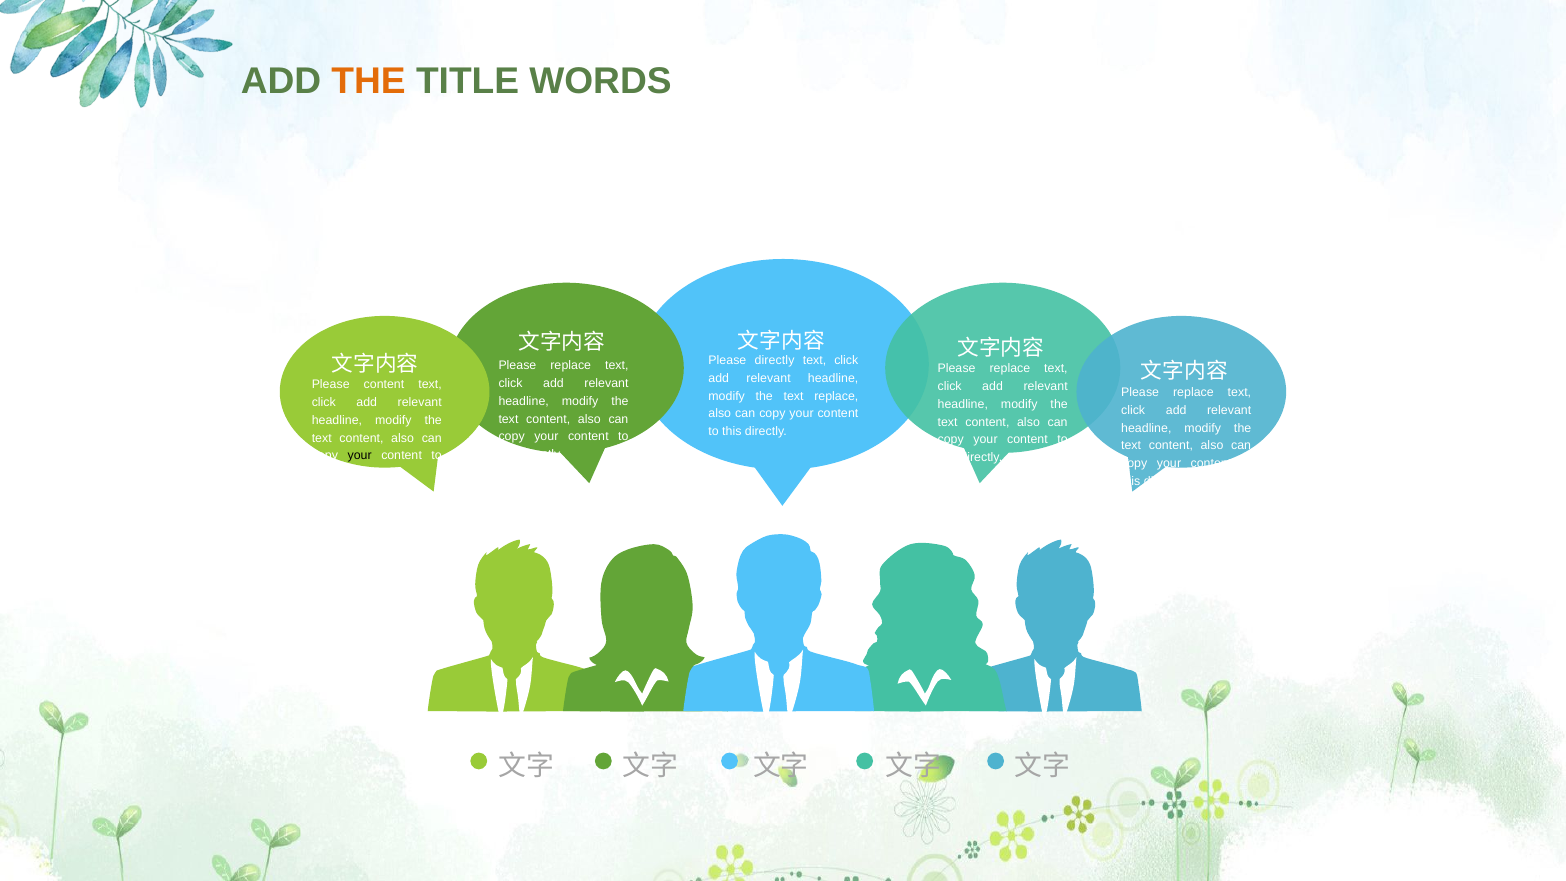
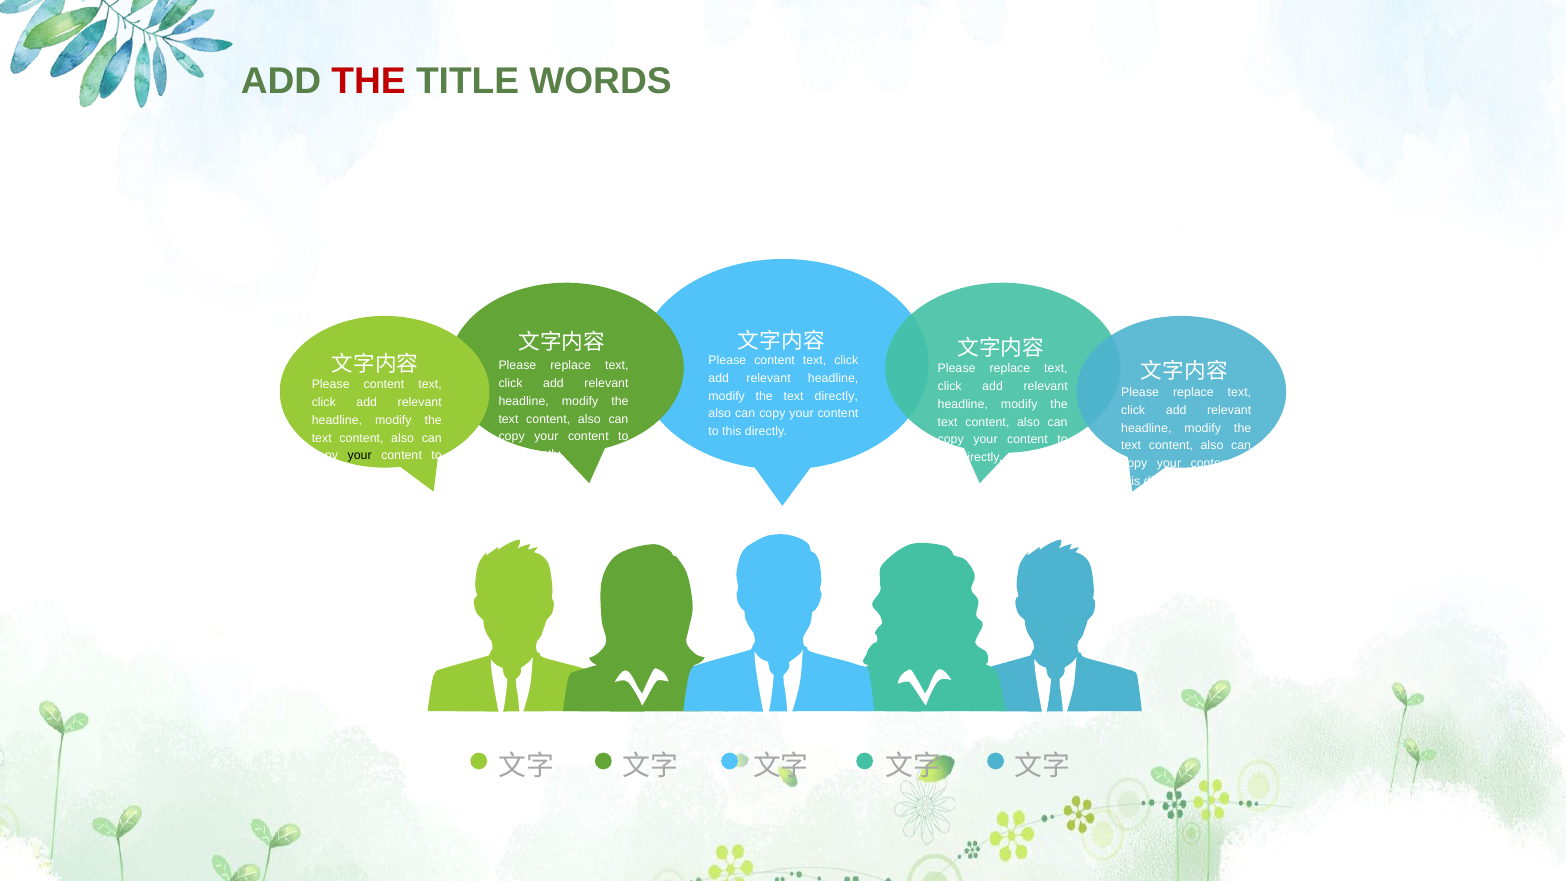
THE colour: orange -> red (369, 81)
directly: directly -> content (775, 361)
text replace: replace -> directly (836, 396)
